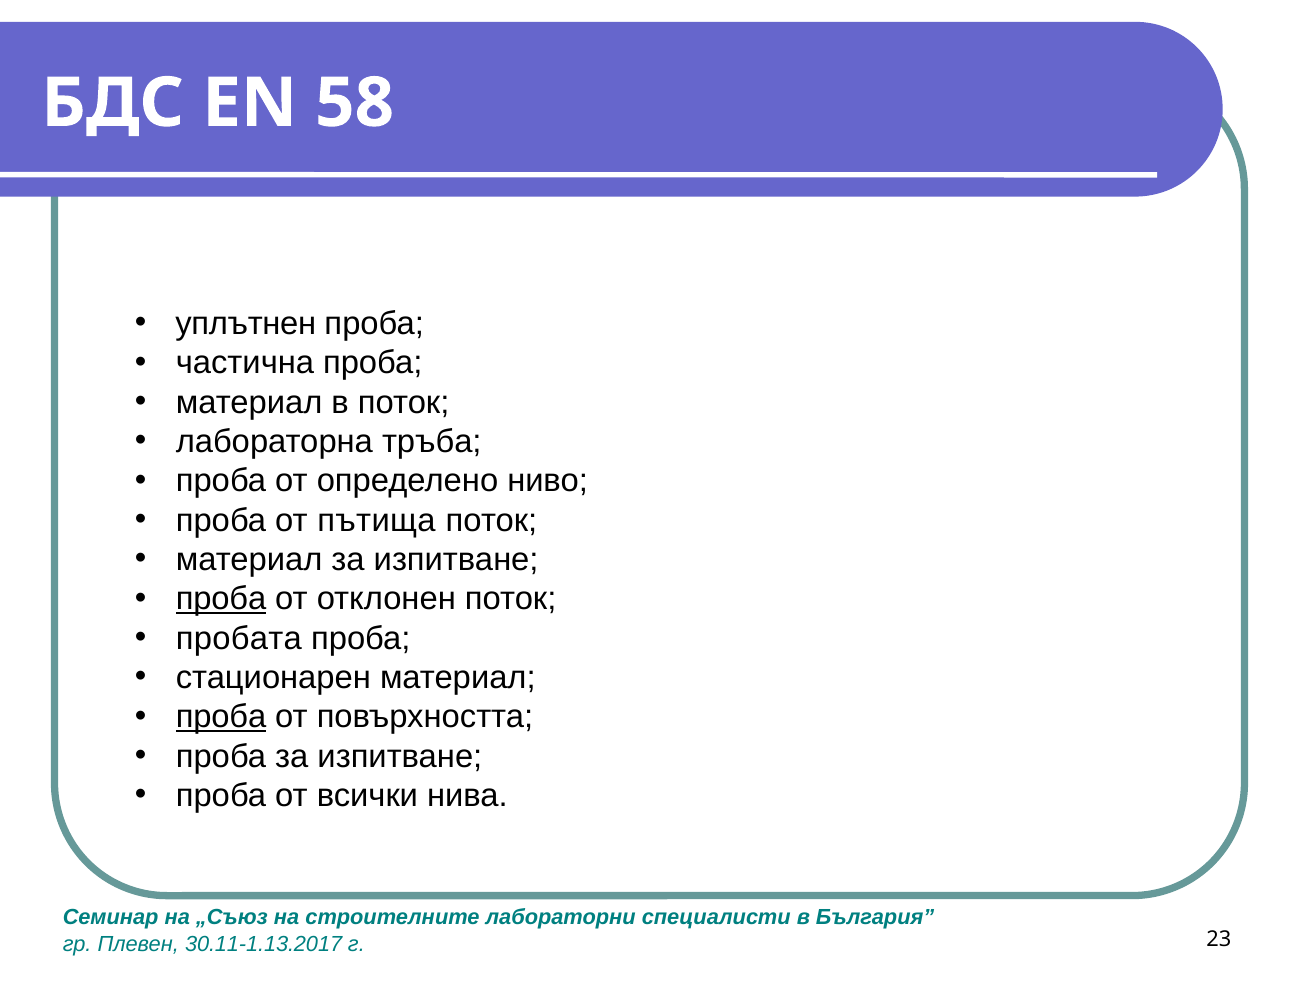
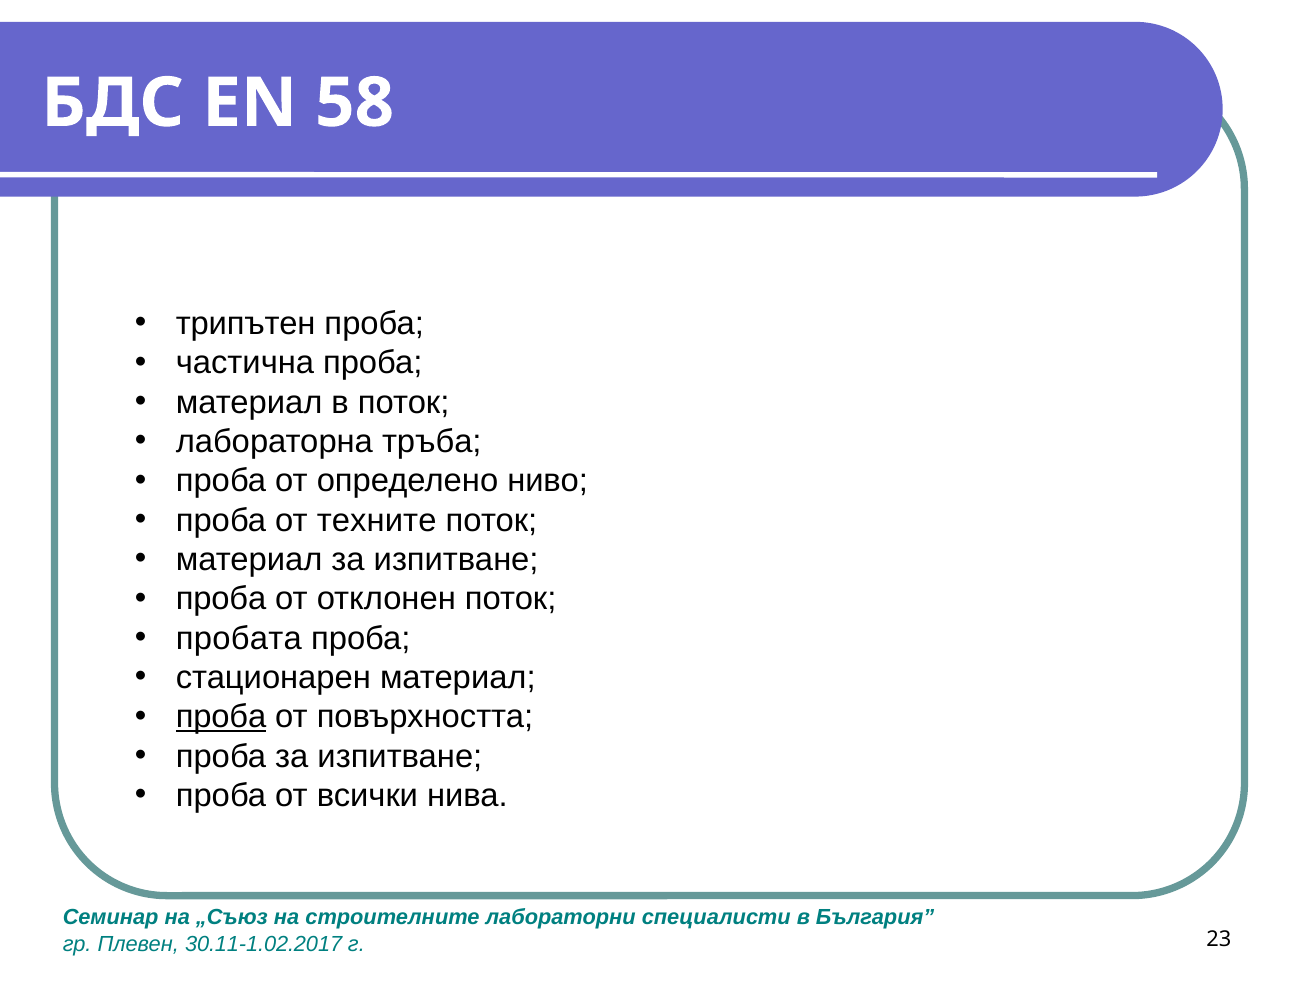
уплътнен: уплътнен -> трипътен (246, 324)
пътища: пътища -> техните (377, 520)
проба underline: present -> none (221, 599)
30.11-1.13.2017: 30.11-1.13.2017 -> 30.11-1.02.2017 (264, 943)
